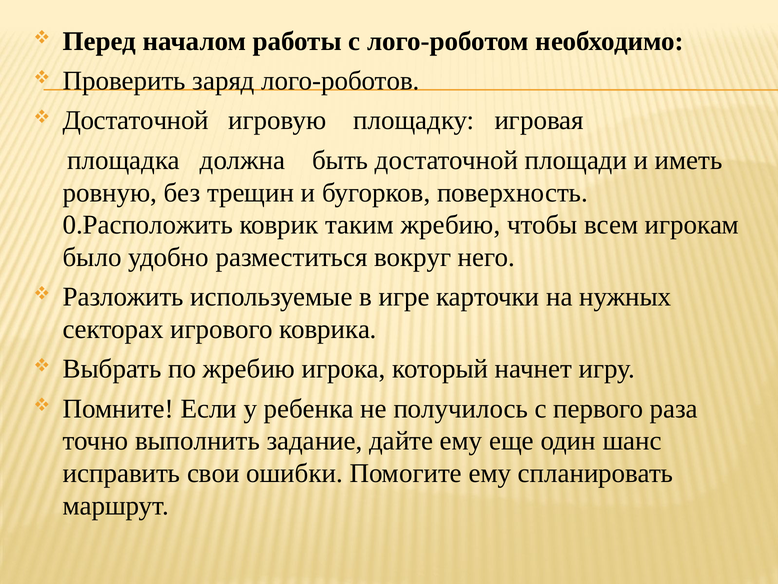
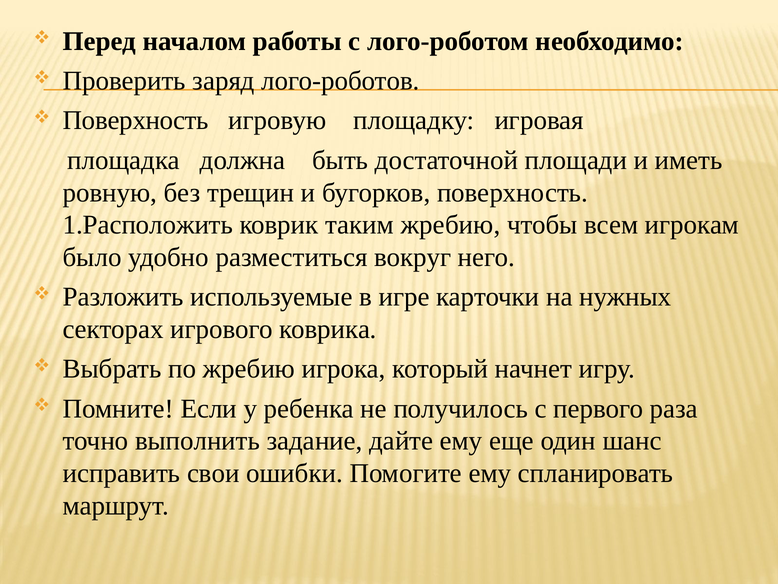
Достаточной: Достаточной -> Поверхность (136, 120)
0.Расположить: 0.Расположить -> 1.Расположить (148, 225)
